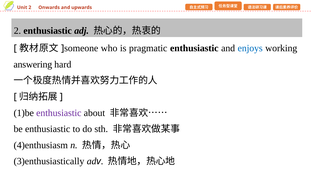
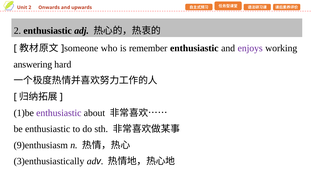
pragmatic: pragmatic -> remember (148, 48)
enjoys colour: blue -> purple (250, 48)
4)enthusiasm: 4)enthusiasm -> 9)enthusiasm (41, 145)
